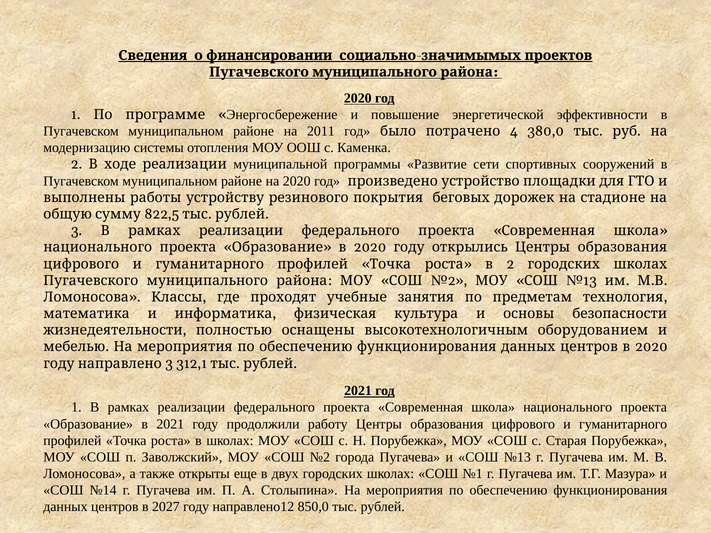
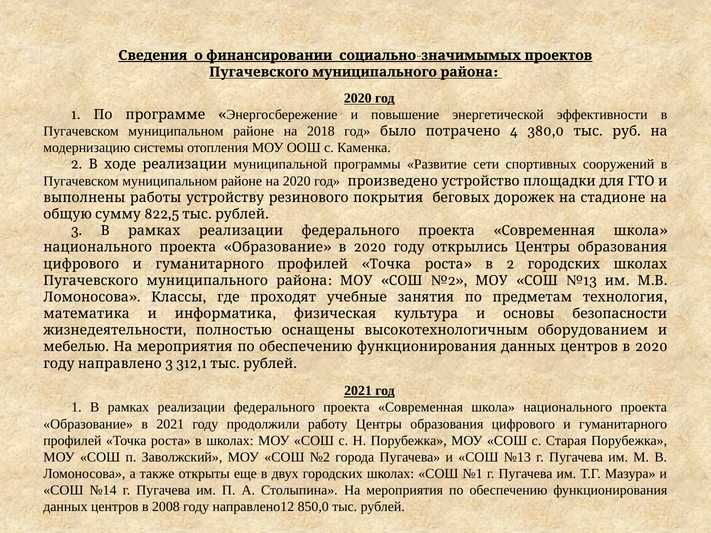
2011: 2011 -> 2018 (321, 131)
2027: 2027 -> 2008 (166, 507)
